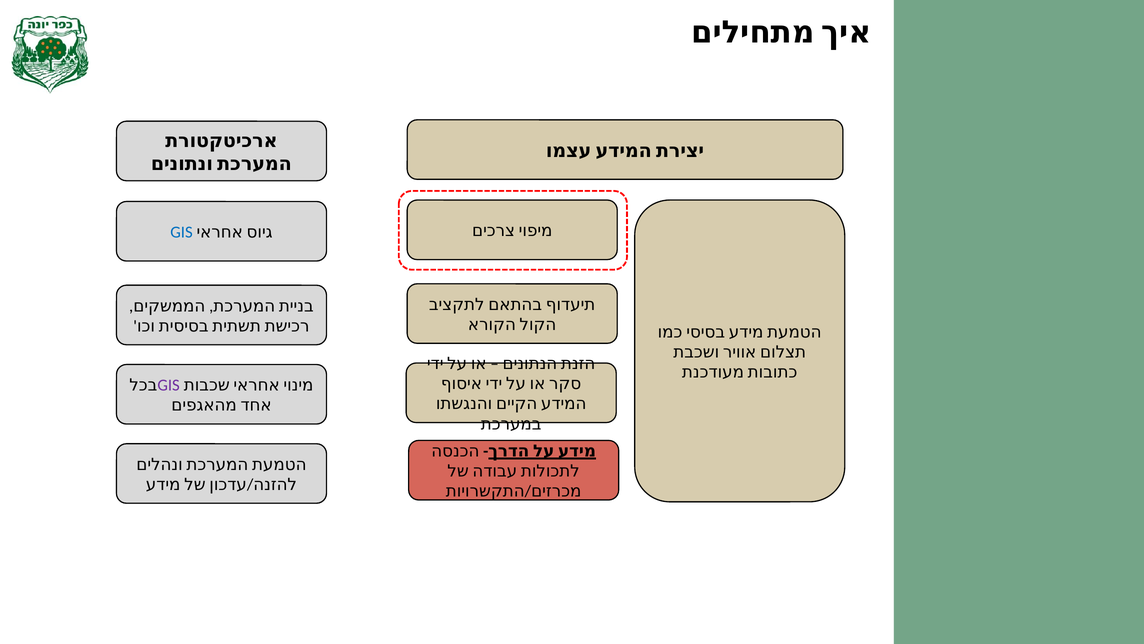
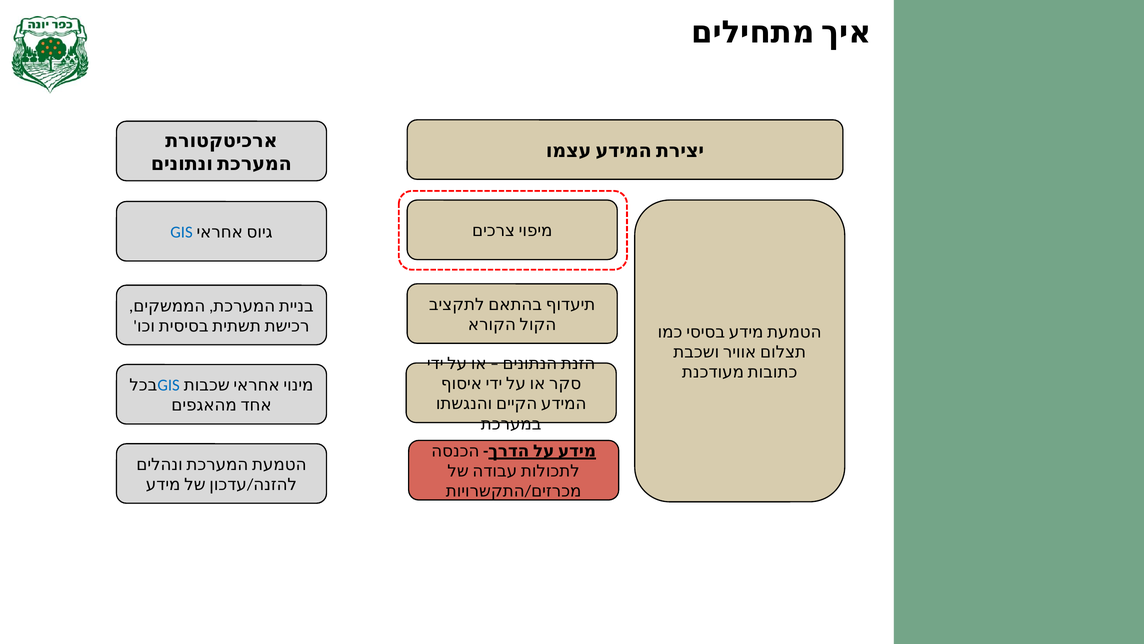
GIS colour: purple -> blue (169, 385)
